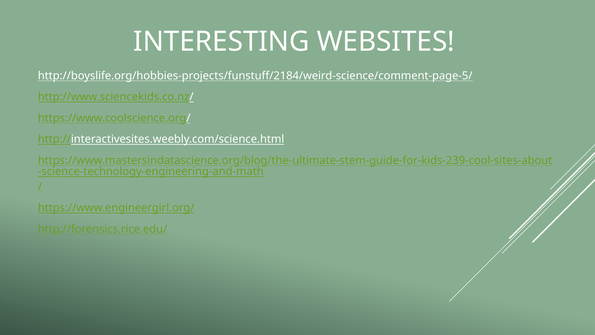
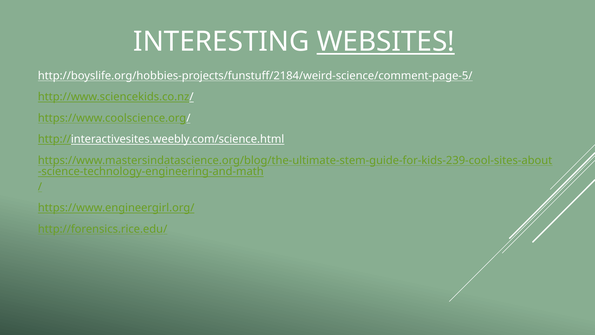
WEBSITES underline: none -> present (386, 42)
